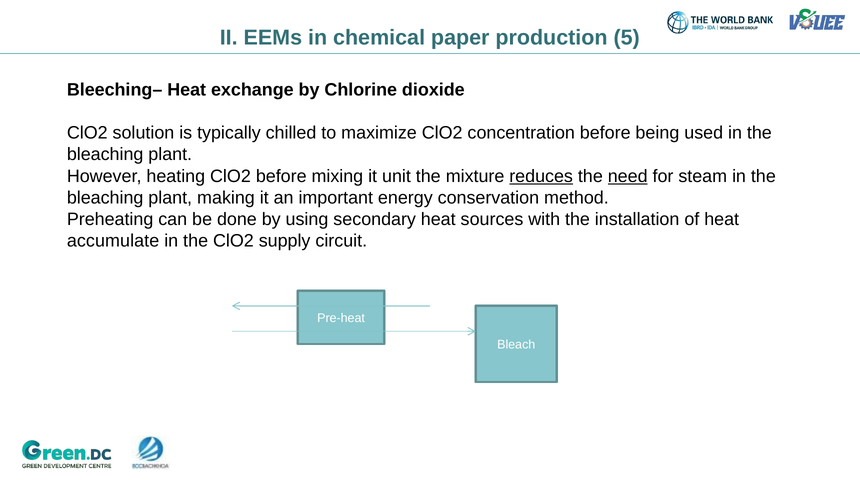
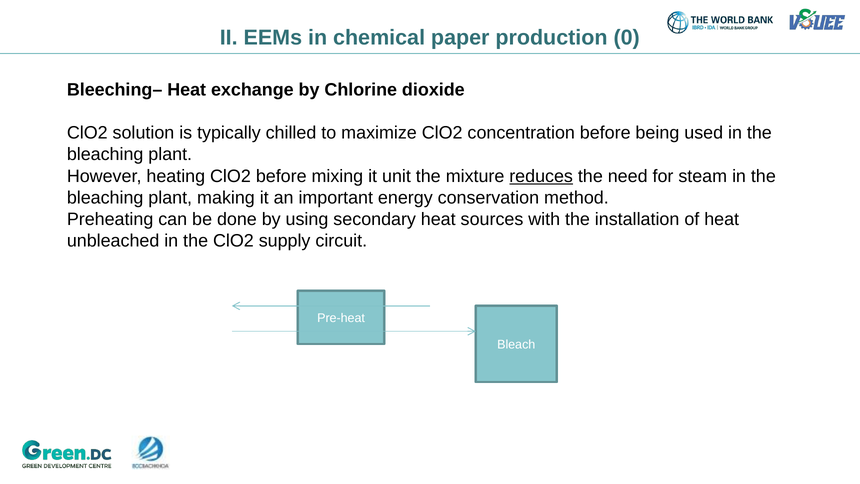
5: 5 -> 0 (627, 38)
need underline: present -> none (628, 176)
accumulate: accumulate -> unbleached (113, 241)
